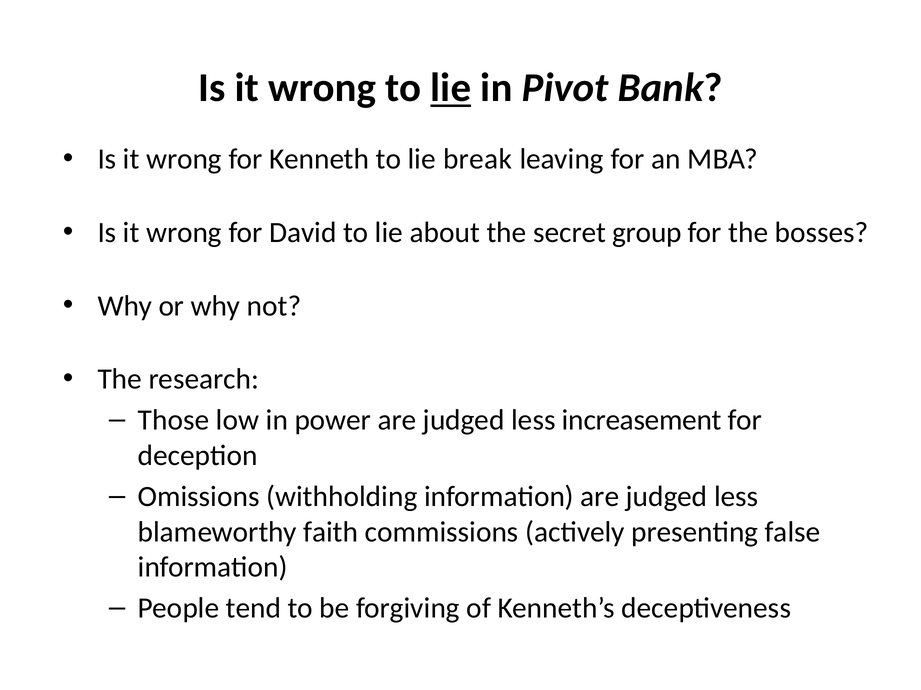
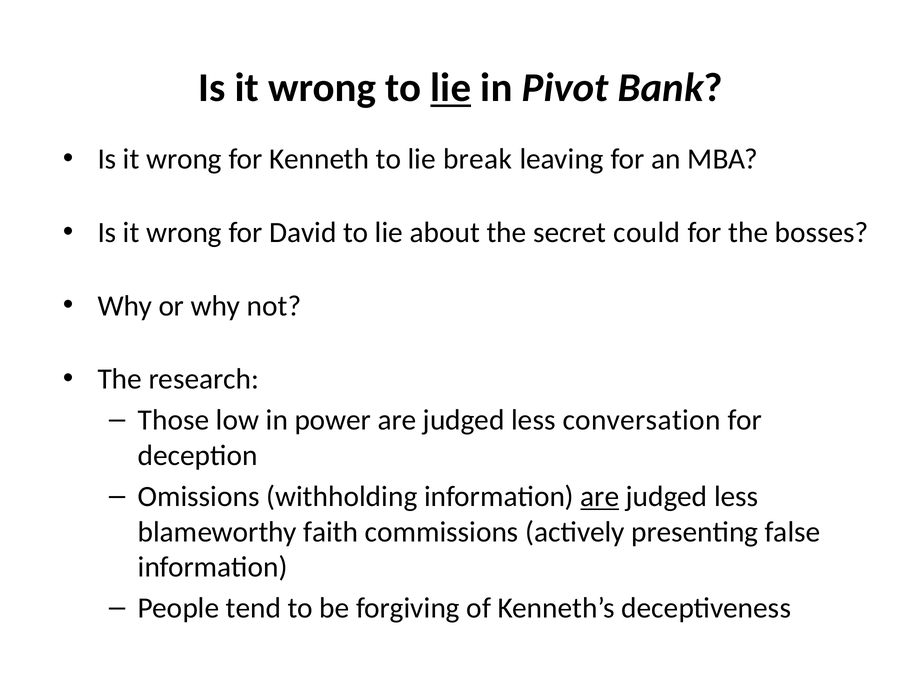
group: group -> could (647, 233)
increasement: increasement -> conversation (642, 421)
are underline: none -> present (600, 497)
